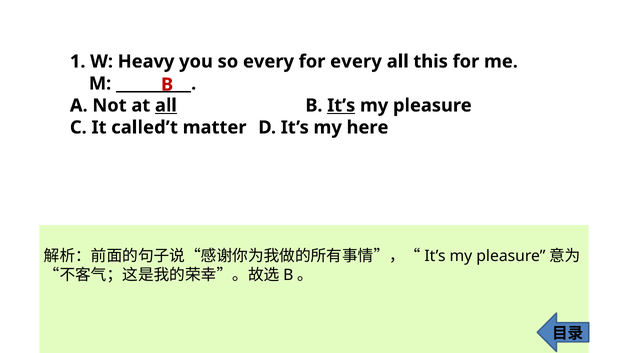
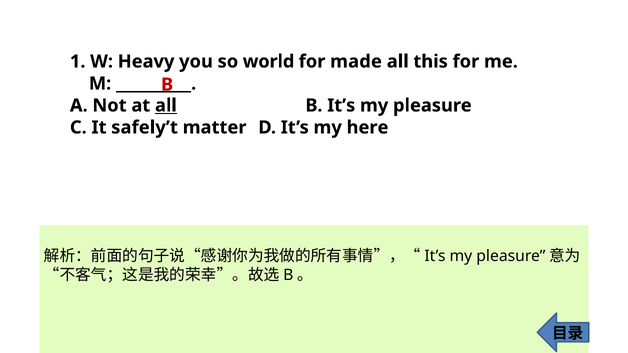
so every: every -> world (269, 62)
for every: every -> made (356, 62)
It’s underline: present -> none (341, 106)
called’t: called’t -> safely’t (145, 128)
